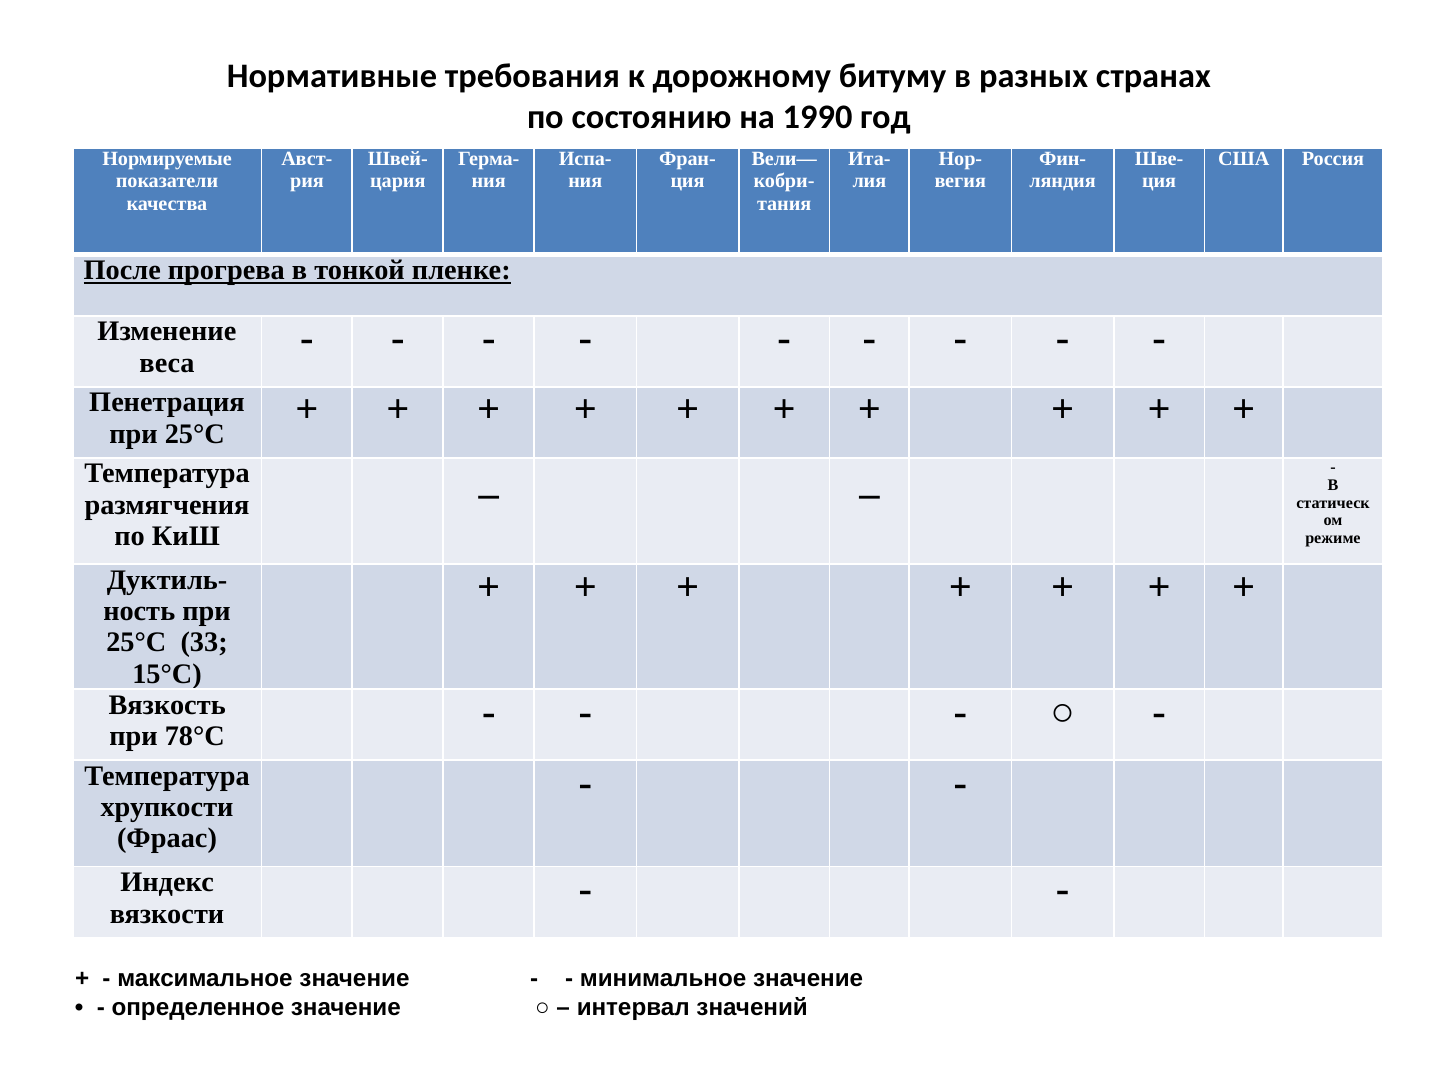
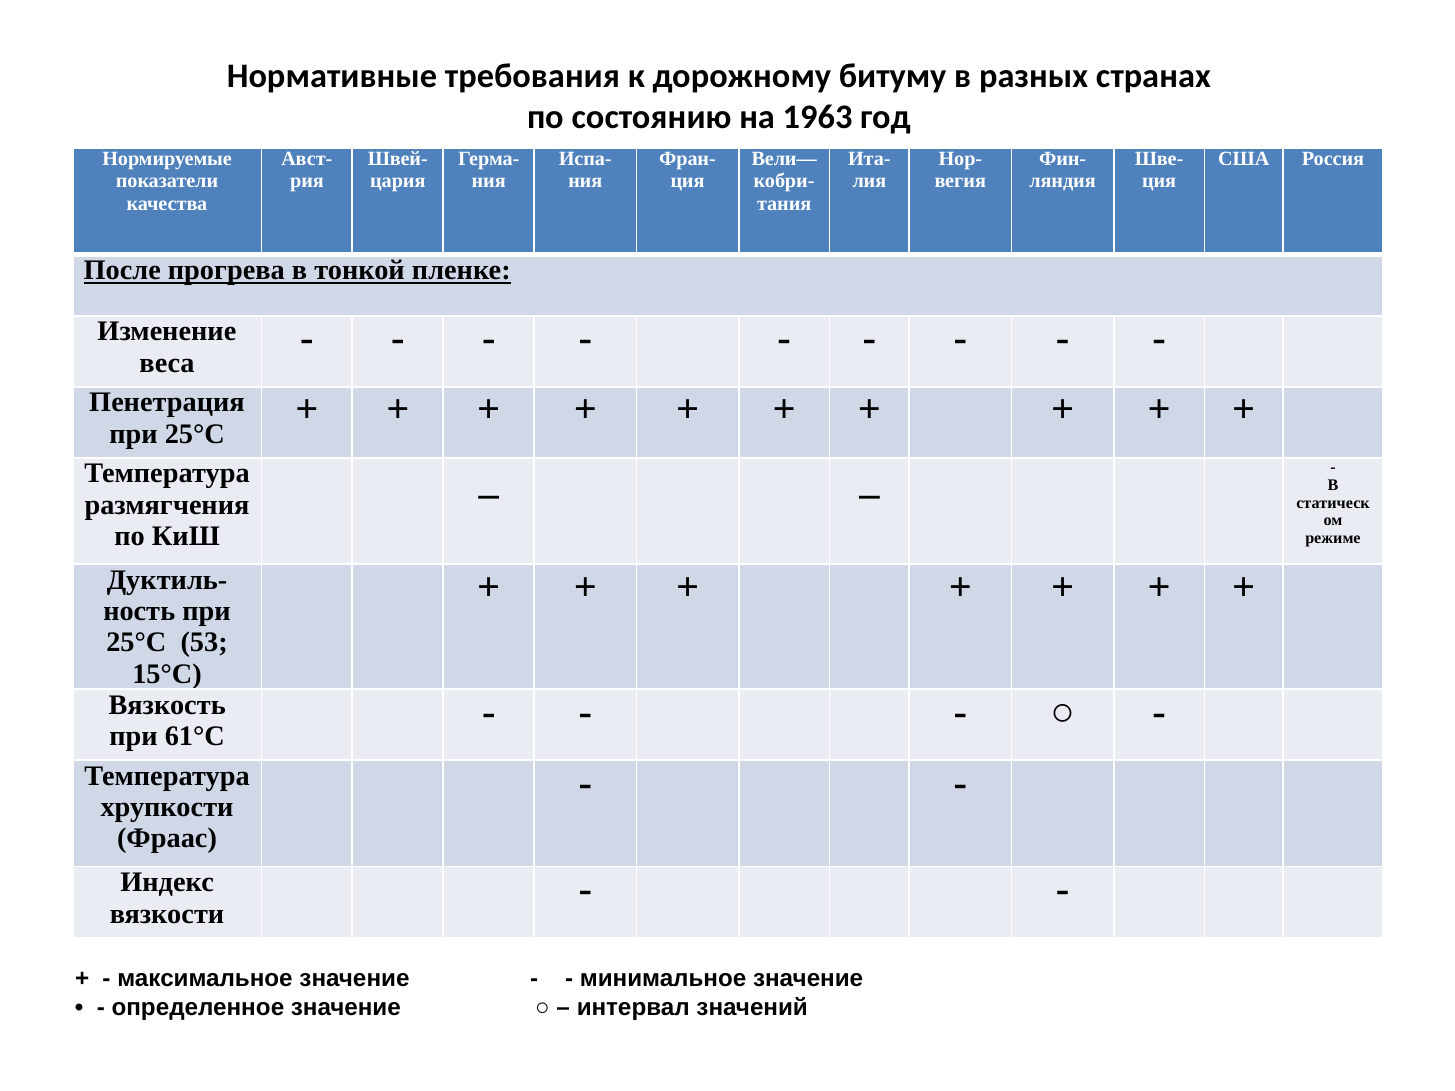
1990: 1990 -> 1963 (818, 117)
33: 33 -> 53 (204, 643)
78°С: 78°С -> 61°С (195, 736)
